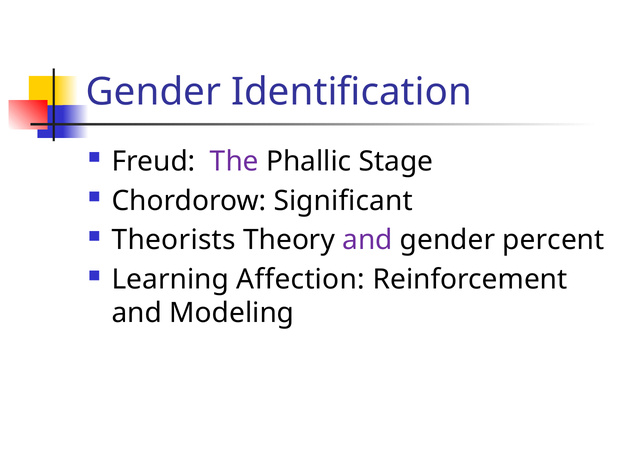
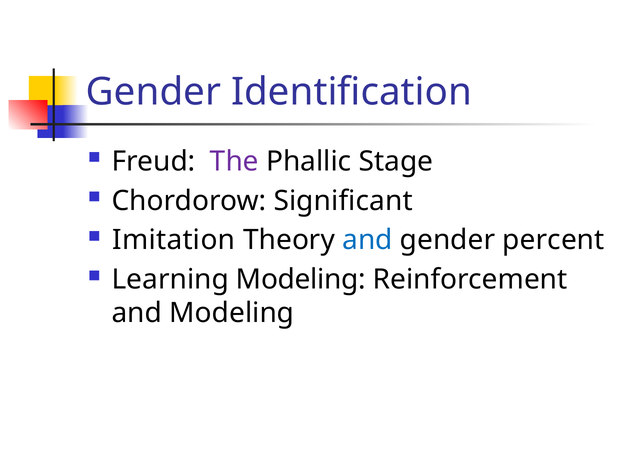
Theorists: Theorists -> Imitation (174, 240)
and colour: purple -> blue (367, 240)
Learning Affection: Affection -> Modeling (301, 279)
